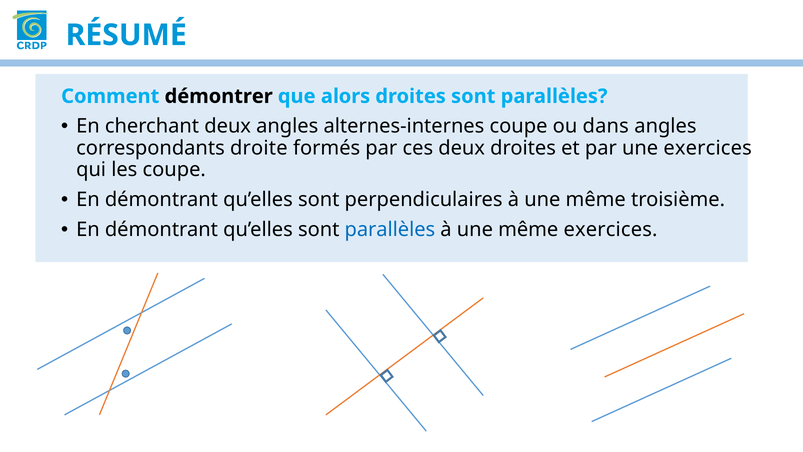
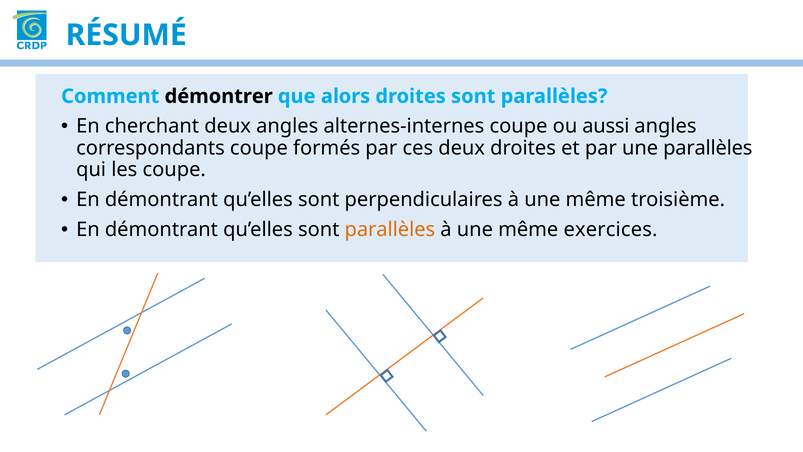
dans: dans -> aussi (606, 126)
correspondants droite: droite -> coupe (259, 148)
une exercices: exercices -> parallèles (708, 148)
parallèles colour: blue -> orange (390, 230)
